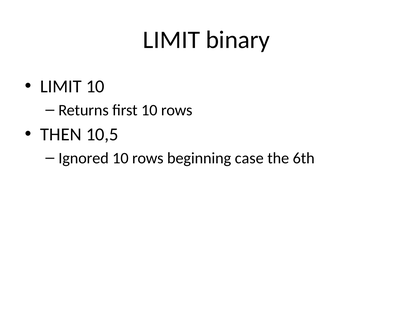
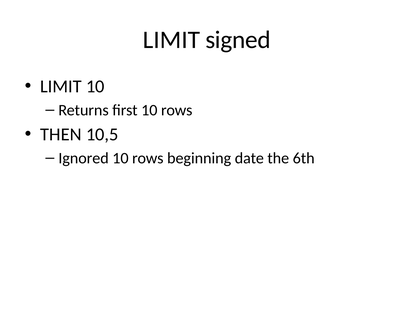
binary: binary -> signed (238, 40)
case: case -> date (249, 159)
